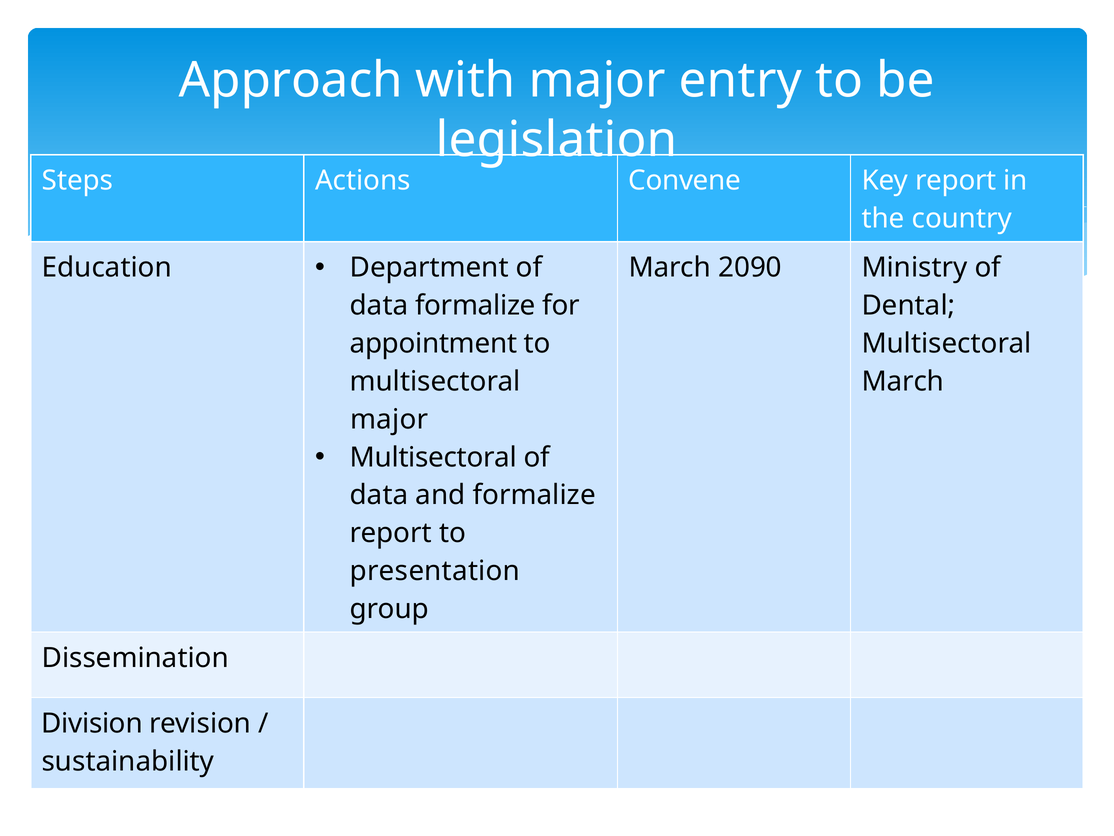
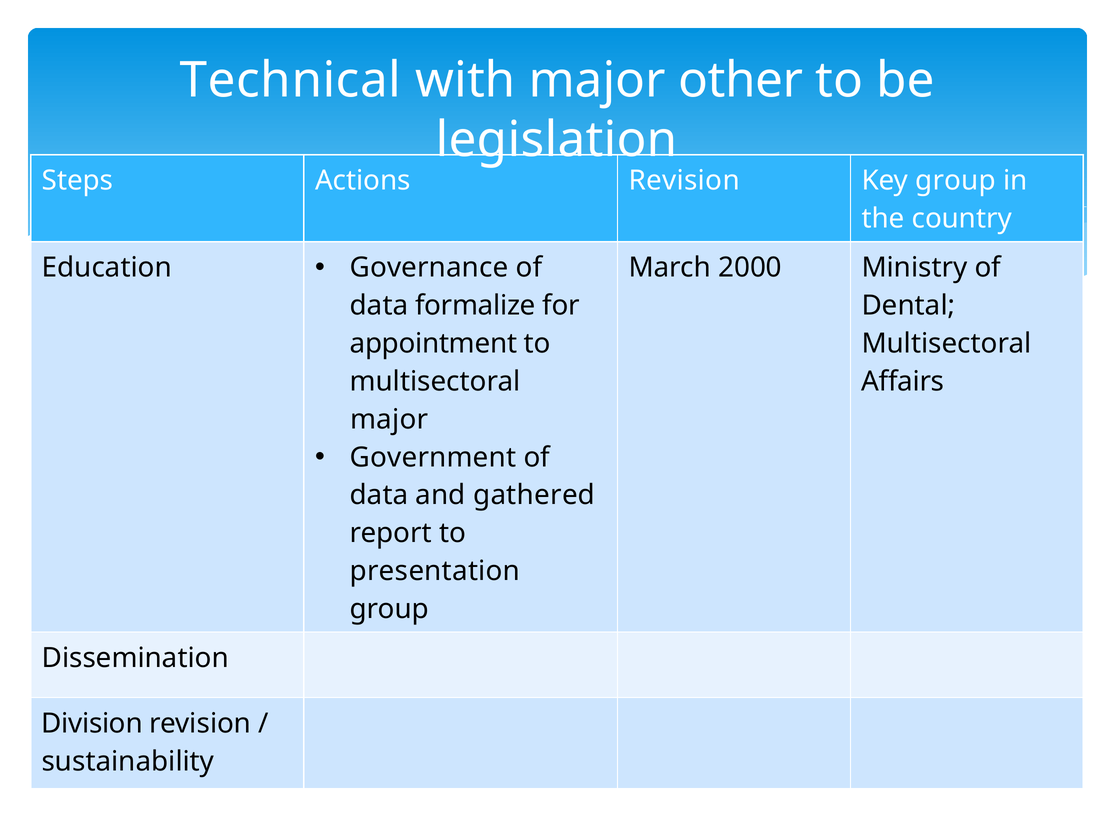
Approach: Approach -> Technical (291, 80)
entry: entry -> other (741, 80)
Actions Convene: Convene -> Revision (684, 181)
Key report: report -> group (955, 181)
Department: Department -> Governance (429, 268)
2090: 2090 -> 2000 (750, 268)
March: March -> Affairs (903, 381)
Multisectoral: Multisectoral -> Government (433, 457)
and formalize: formalize -> gathered (534, 495)
